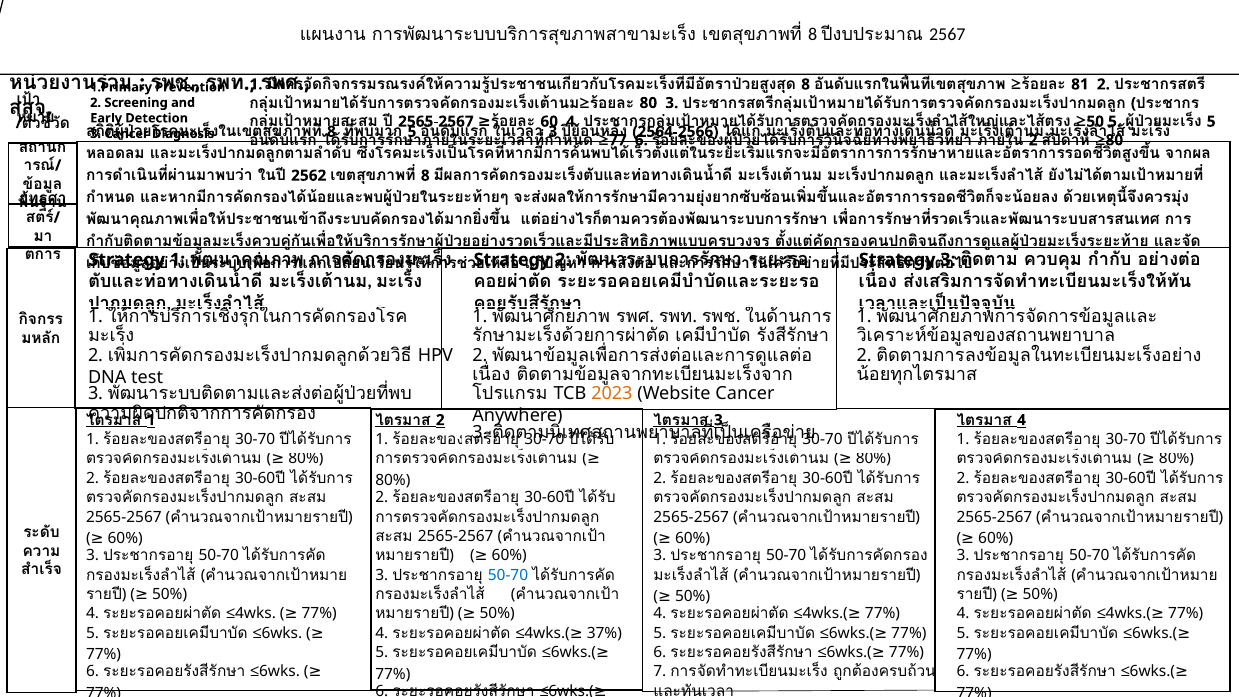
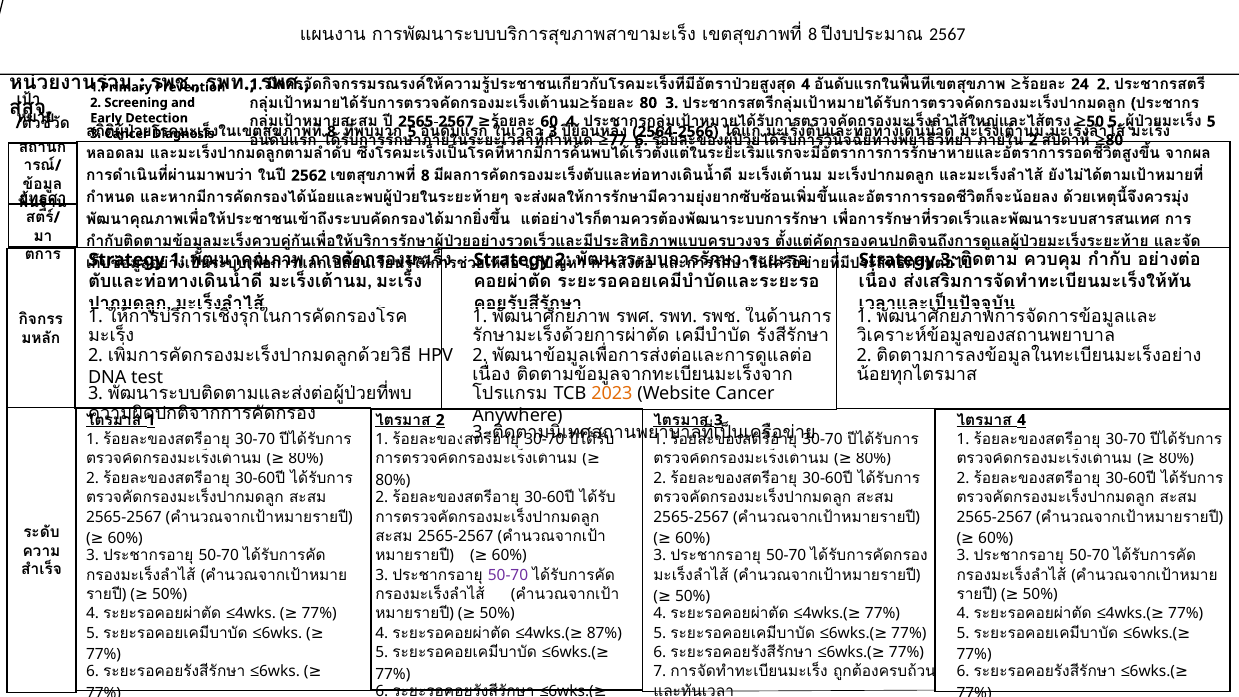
81: 81 -> 24 (1080, 84)
8: 8 -> 4 (806, 84)
50-70 colour: blue -> purple (508, 575)
37%: 37% -> 87% (604, 633)
